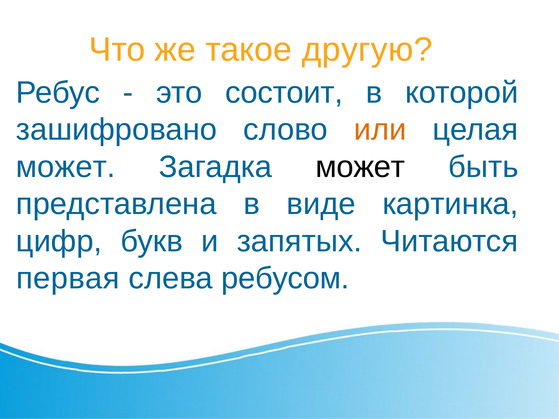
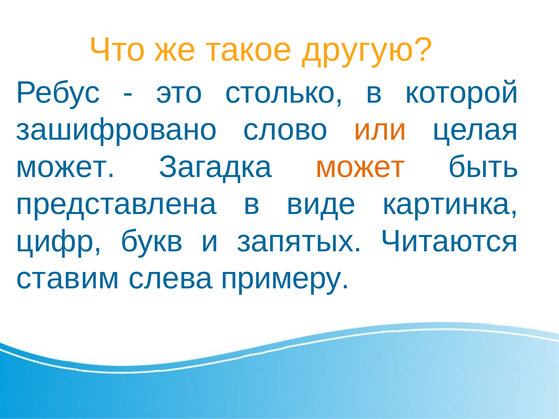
состоит: состоит -> столько (284, 93)
может colour: black -> orange (360, 167)
первая: первая -> ставим (68, 278)
ребусом: ребусом -> примеру (285, 278)
